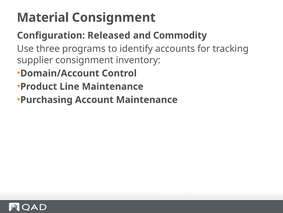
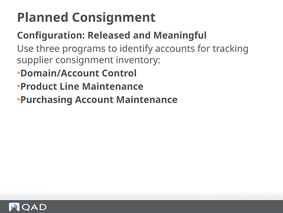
Material: Material -> Planned (43, 17)
Commodity: Commodity -> Meaningful (180, 35)
